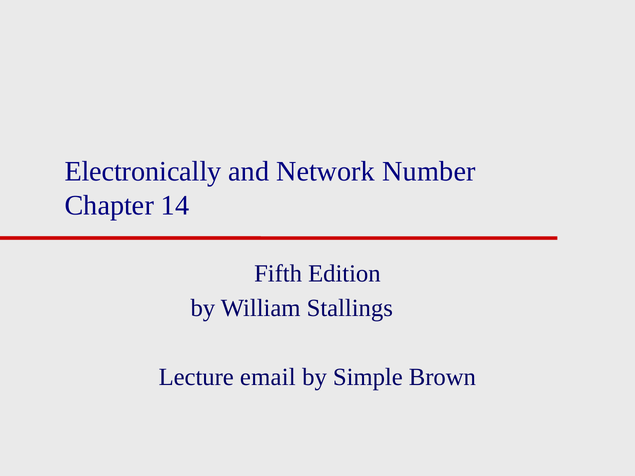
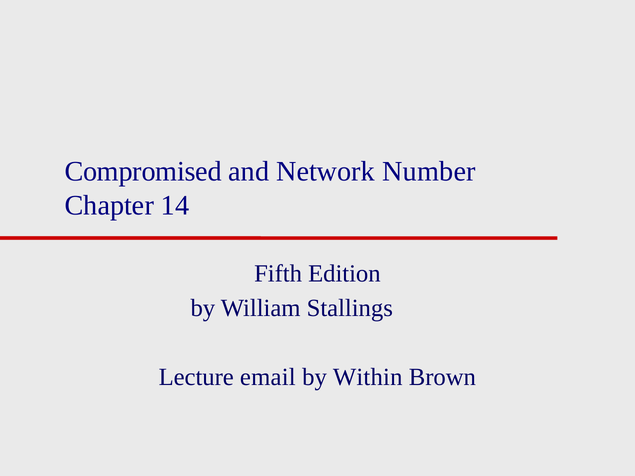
Electronically: Electronically -> Compromised (143, 172)
Simple: Simple -> Within (368, 378)
